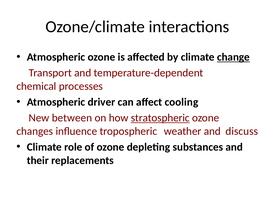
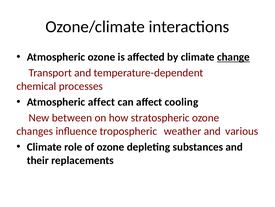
Atmospheric driver: driver -> affect (101, 102)
stratospheric underline: present -> none (160, 117)
discuss: discuss -> various (242, 131)
